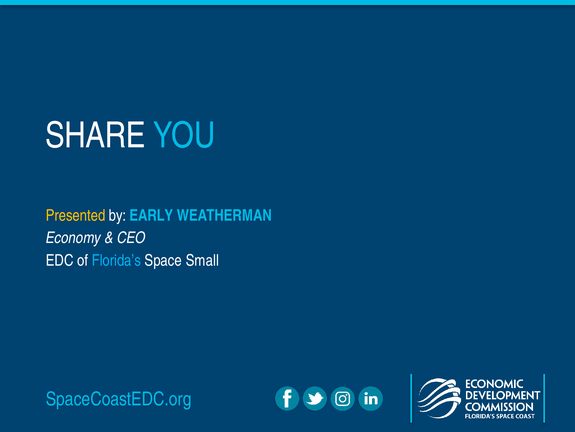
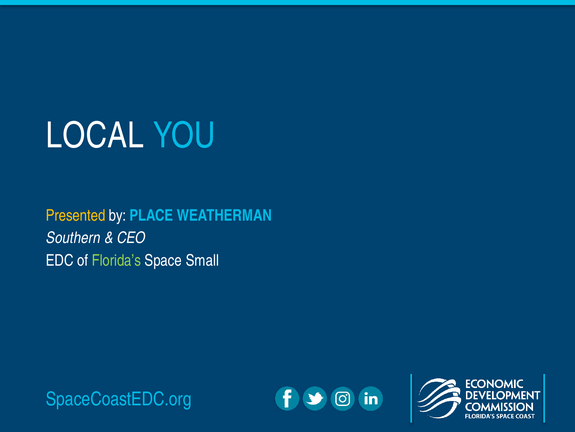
SHARE: SHARE -> LOCAL (95, 136)
EARLY: EARLY -> PLACE (151, 215)
Economy: Economy -> Southern (73, 238)
Florida’s colour: light blue -> light green (116, 260)
